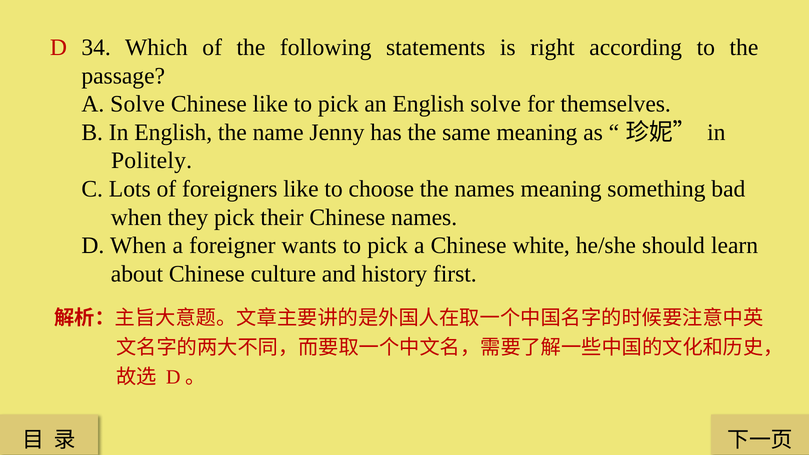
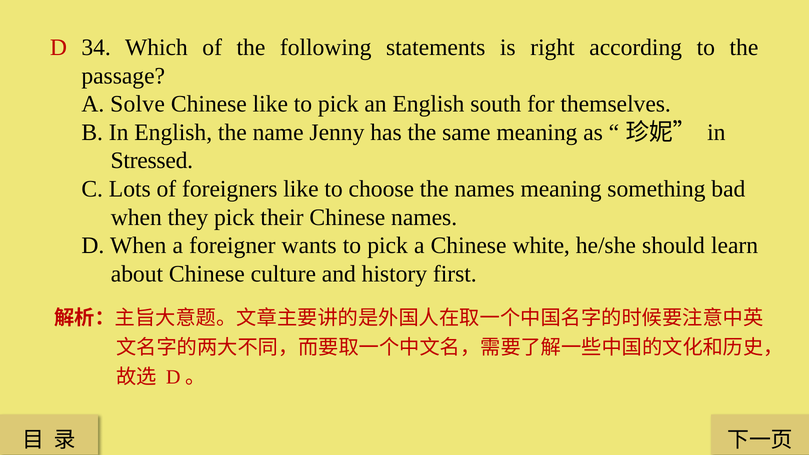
English solve: solve -> south (496, 104)
Politely: Politely -> Stressed (152, 161)
